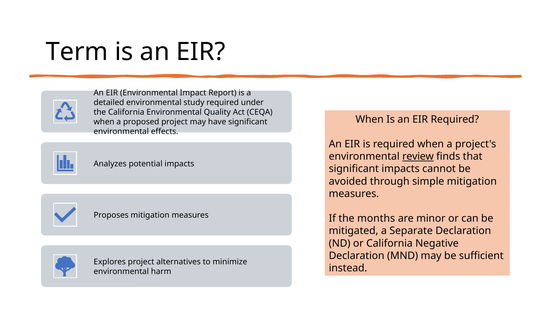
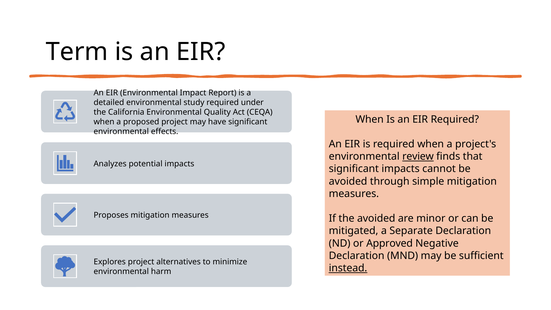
the months: months -> avoided (376, 218)
or California: California -> Approved (390, 243)
instead underline: none -> present (348, 268)
